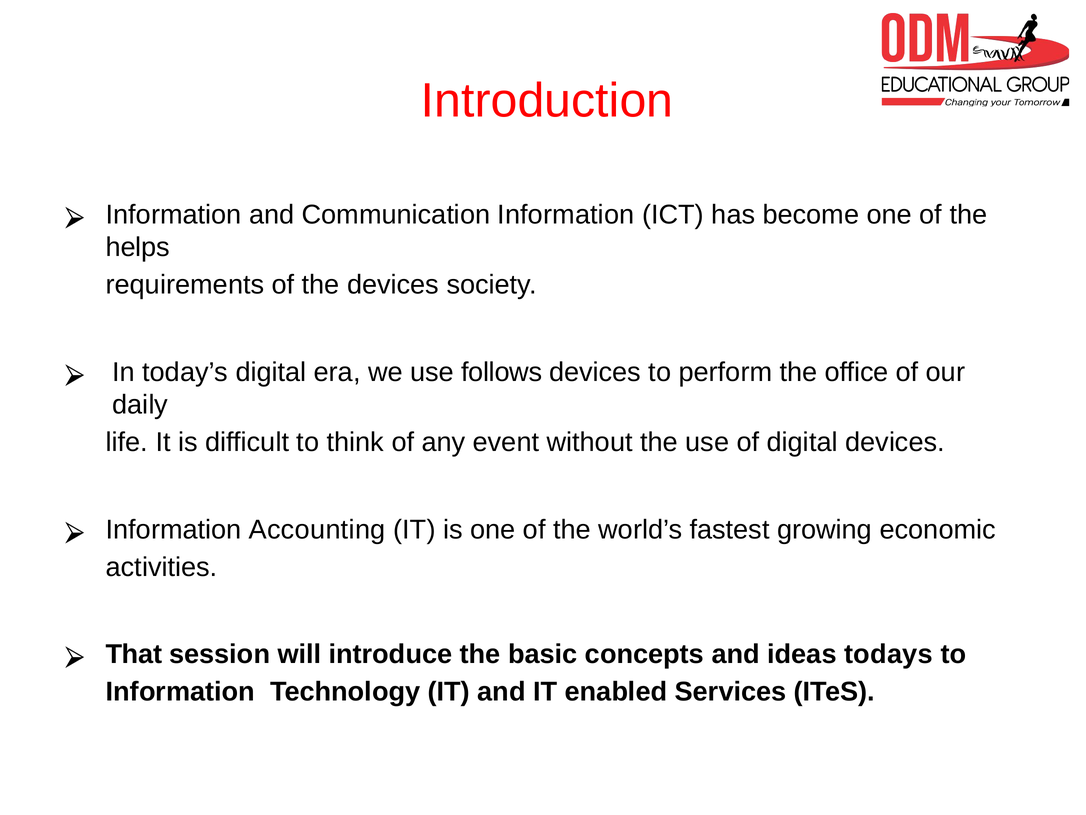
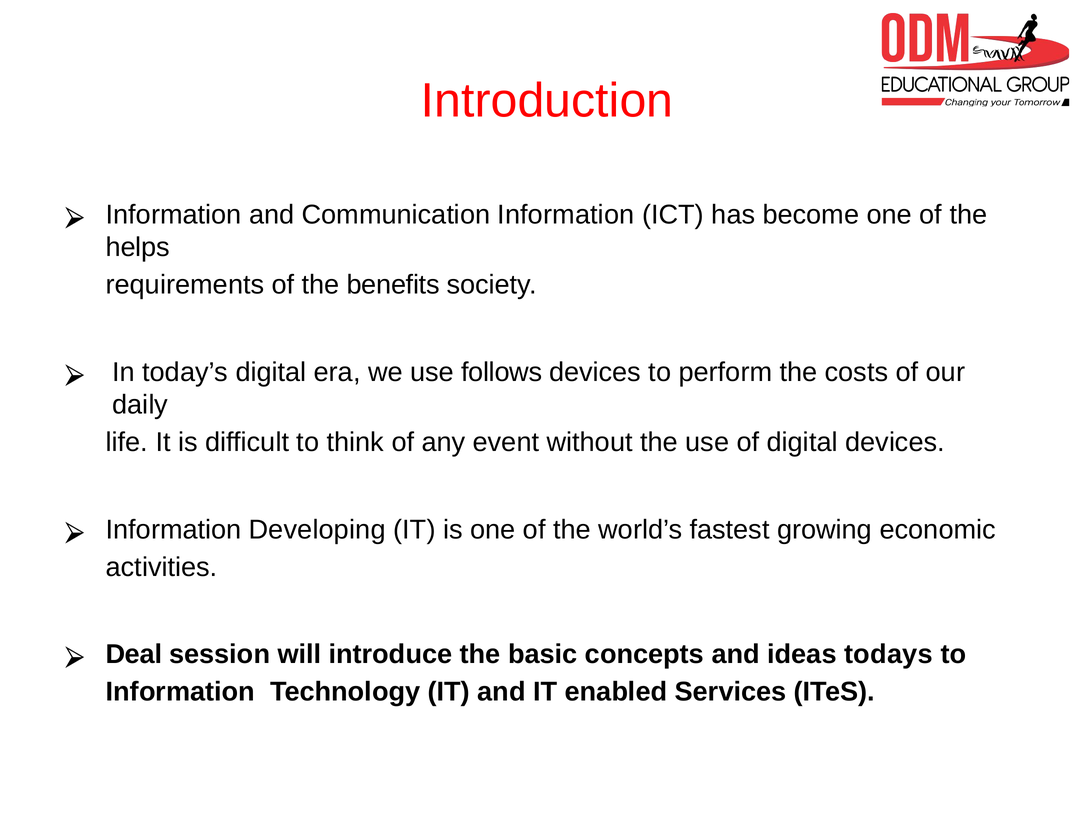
the devices: devices -> benefits (393, 285)
office: office -> costs (856, 372)
Accounting: Accounting -> Developing (317, 530)
That: That -> Deal (134, 654)
